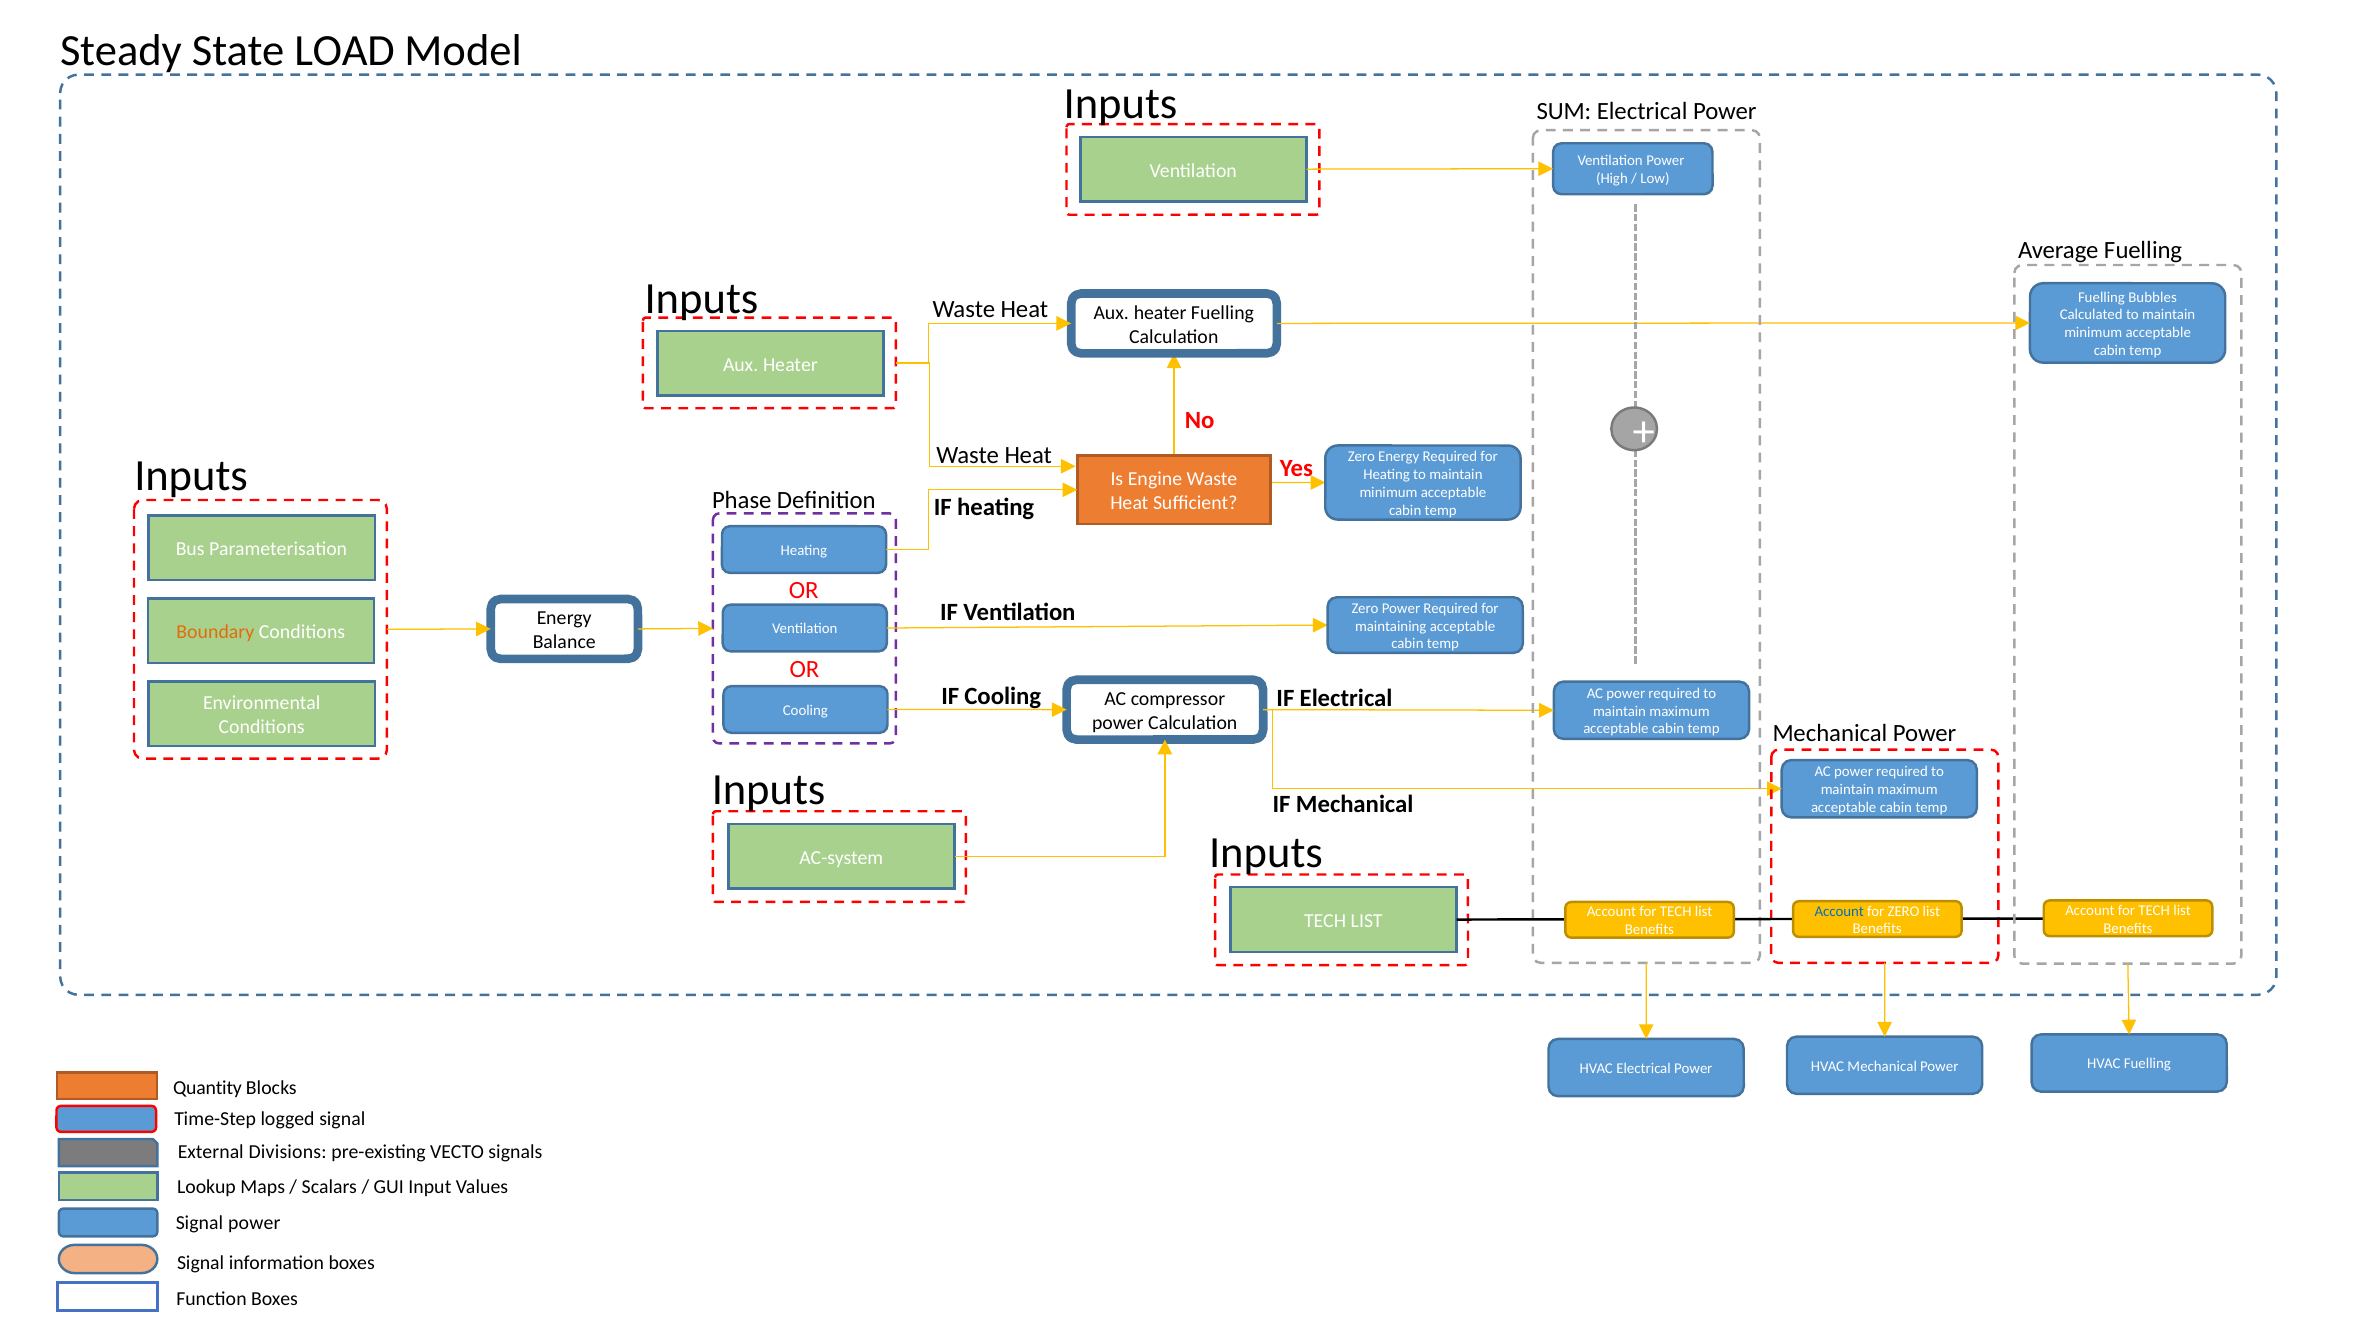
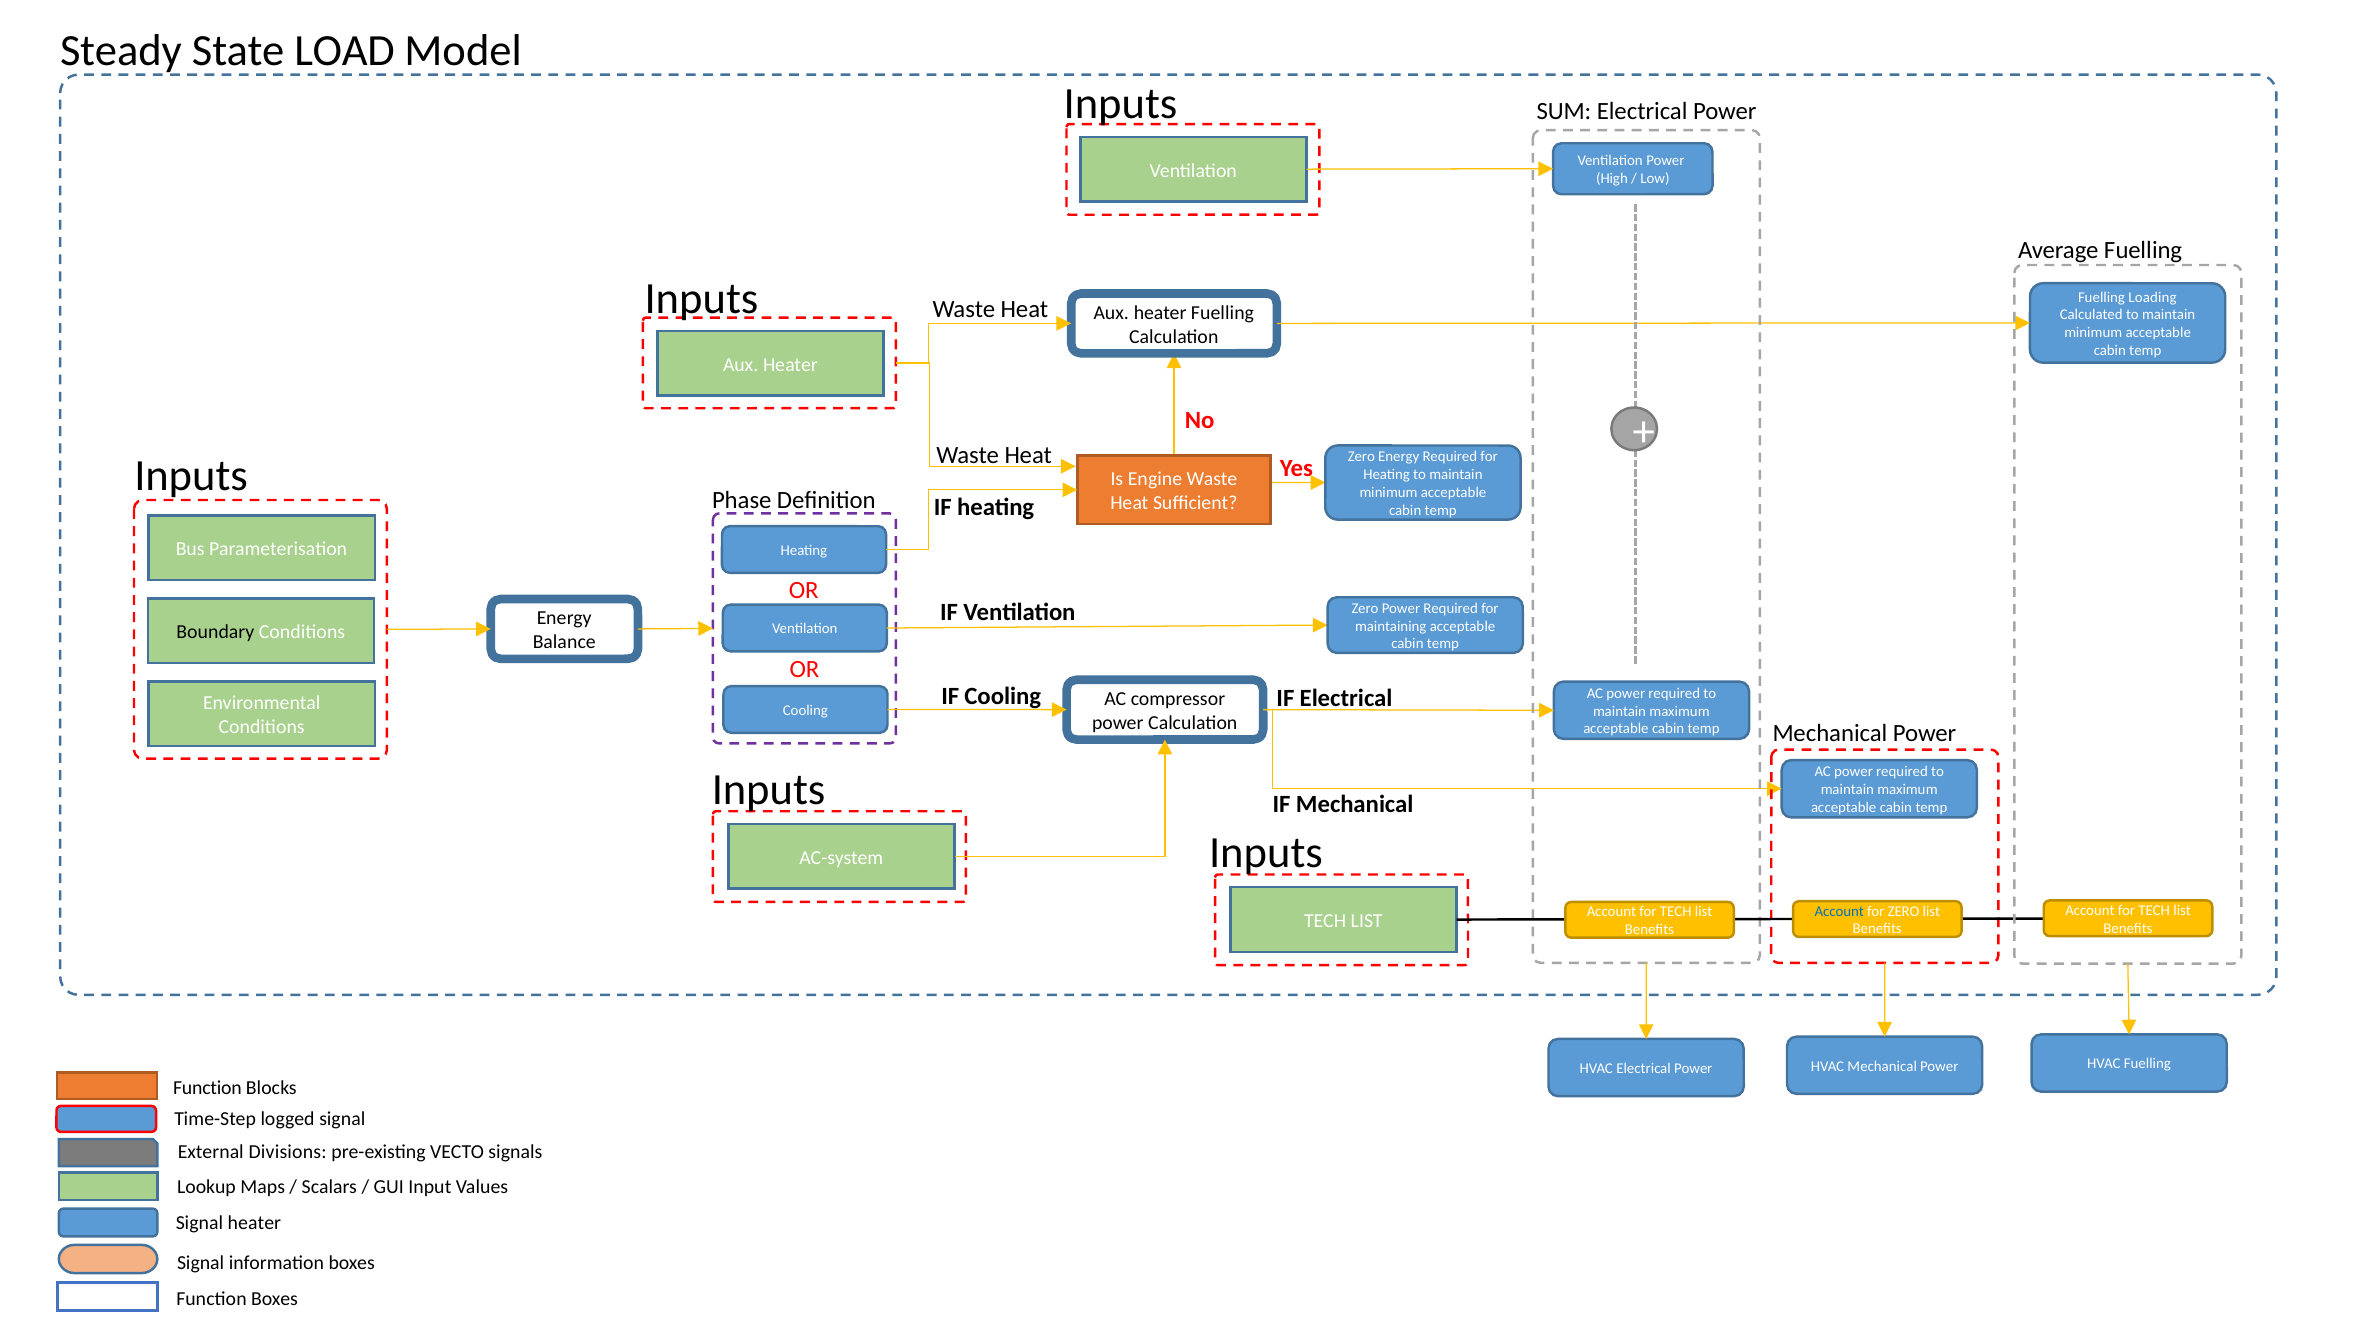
Bubbles: Bubbles -> Loading (2153, 297)
Boundary colour: orange -> black (215, 632)
Quantity: Quantity -> Function (207, 1088)
Signal power: power -> heater (254, 1223)
